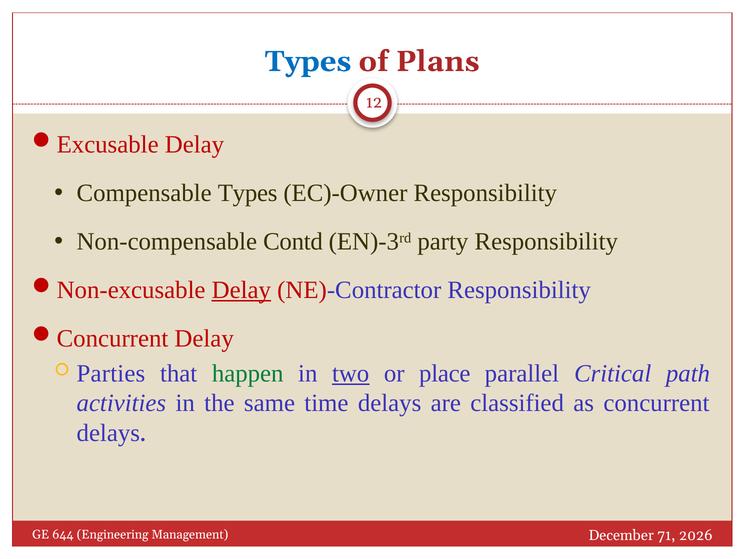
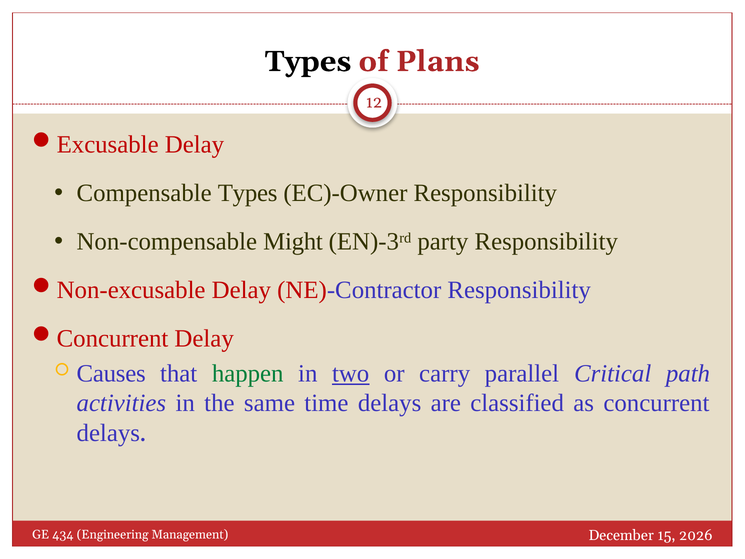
Types colour: blue -> black (308, 61)
Contd: Contd -> Might (293, 242)
Delay underline: present -> none (241, 290)
Parties: Parties -> Causes (111, 373)
place: place -> carry (445, 373)
644: 644 -> 434 (63, 534)
71: 71 -> 15 (666, 535)
